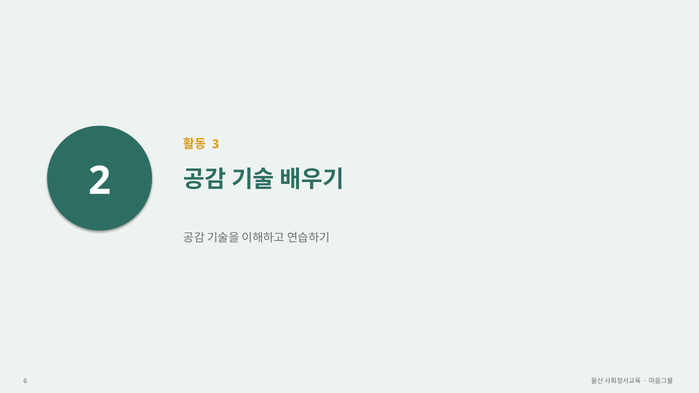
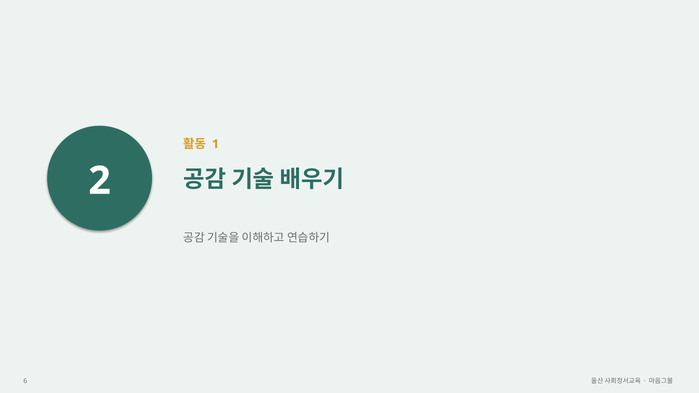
3: 3 -> 1 (215, 144)
